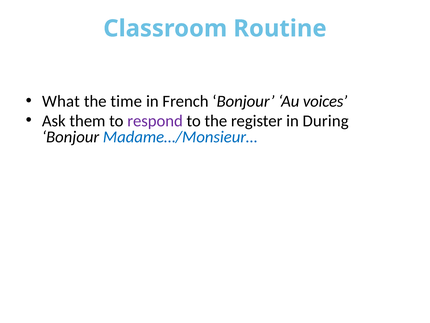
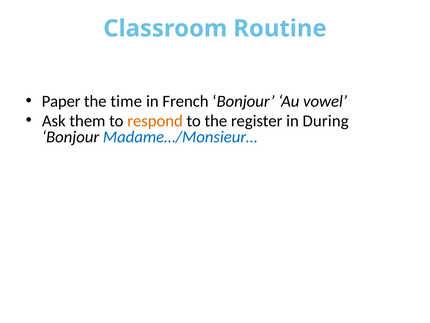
What: What -> Paper (61, 101)
voices: voices -> vowel (325, 101)
respond colour: purple -> orange (155, 121)
